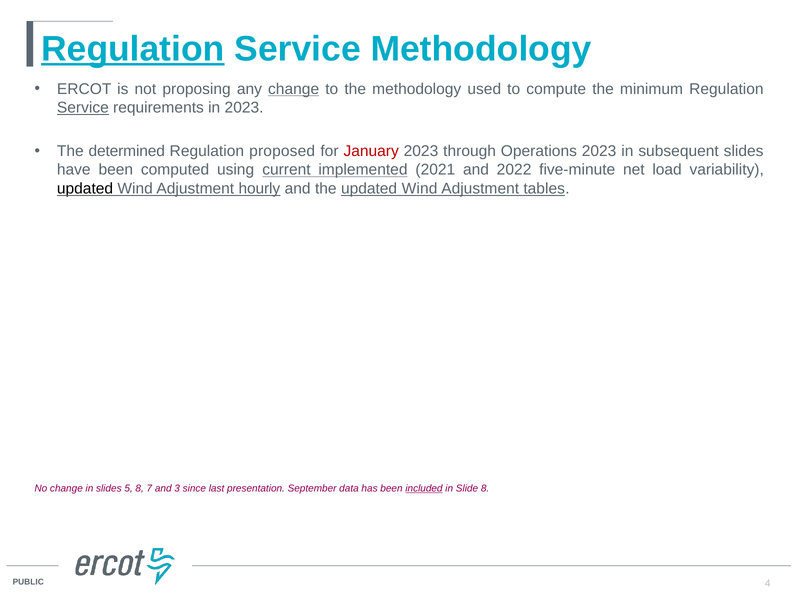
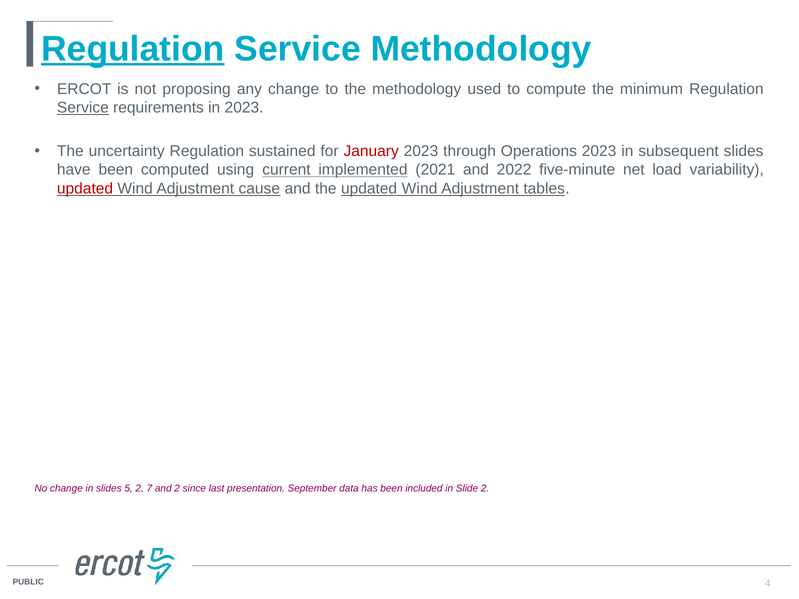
change underline: present -> none (294, 89)
determined: determined -> uncertainty (127, 151)
proposed: proposed -> sustained (282, 151)
updated colour: black -> red (85, 189)
hourly: hourly -> cause (259, 189)
5 8: 8 -> 2 (140, 489)
and 3: 3 -> 2 (177, 489)
included underline: present -> none (424, 489)
Slide 8: 8 -> 2 (485, 489)
